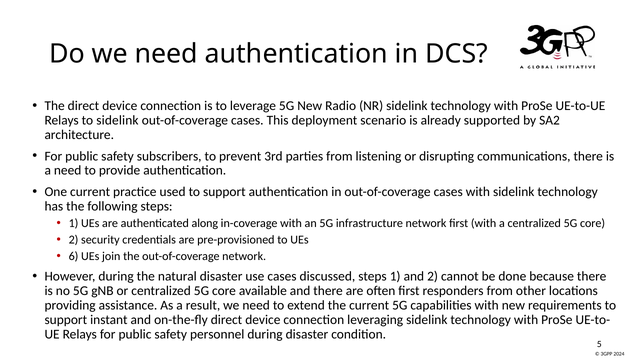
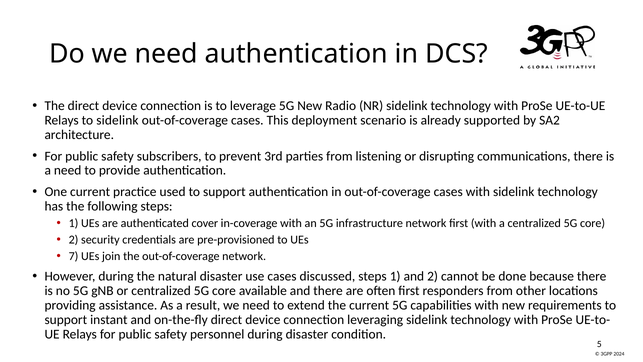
along: along -> cover (205, 223)
6: 6 -> 7 (74, 256)
